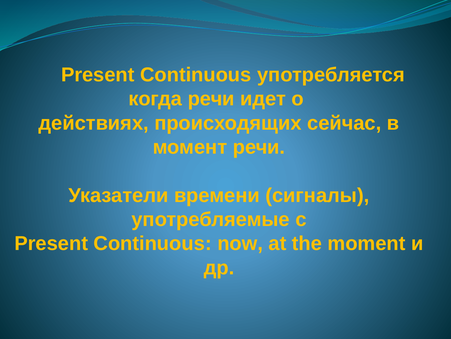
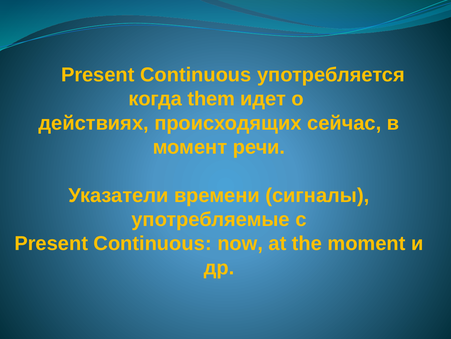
когда речи: речи -> them (211, 99)
